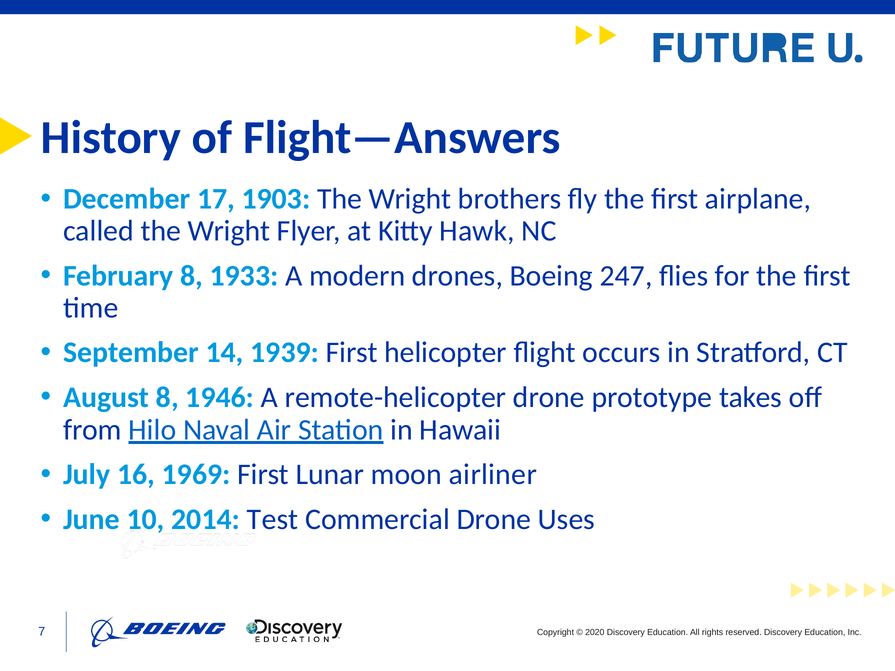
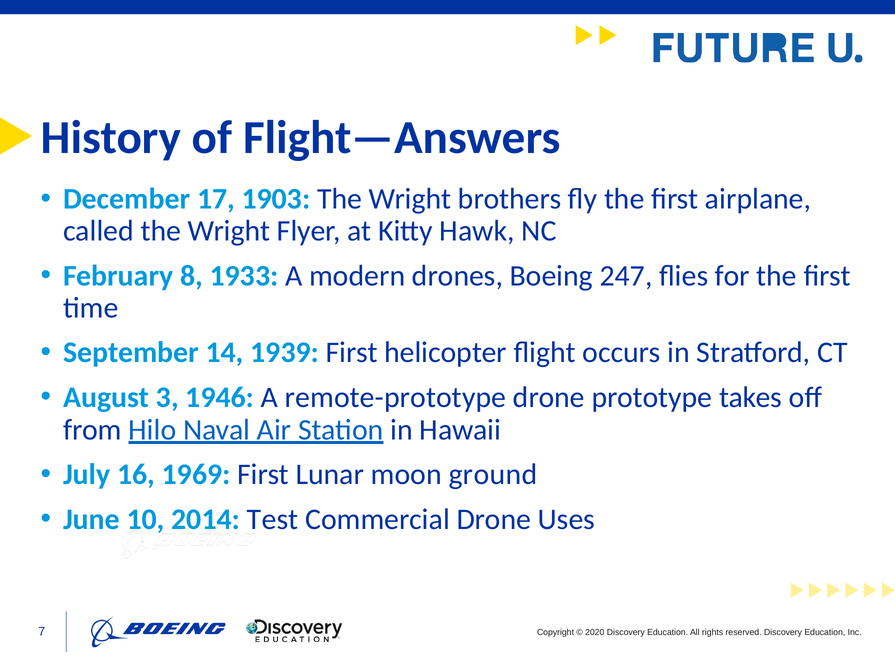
August 8: 8 -> 3 (167, 397)
remote-helicopter: remote-helicopter -> remote-prototype (395, 397)
airliner: airliner -> ground (493, 475)
